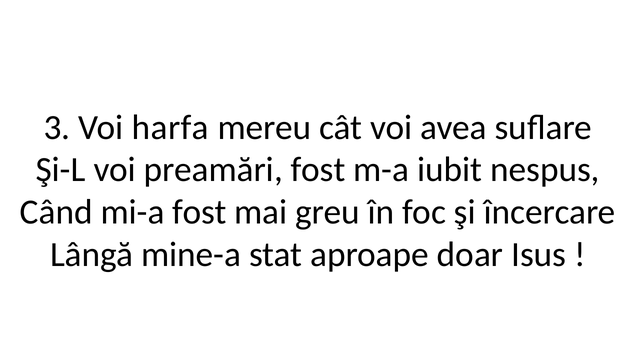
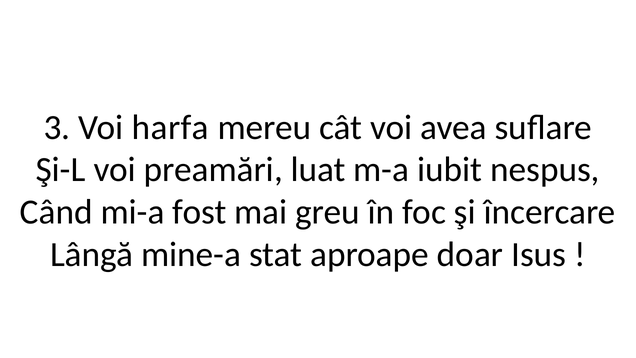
preamări fost: fost -> luat (318, 170)
